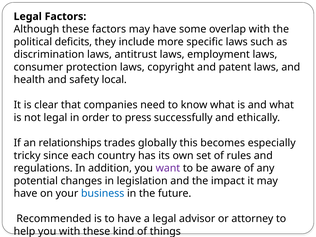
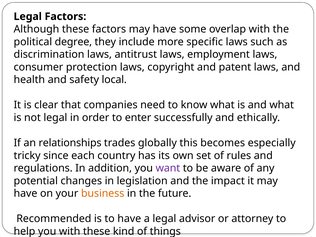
deficits: deficits -> degree (73, 42)
press: press -> enter (138, 118)
business colour: blue -> orange (103, 193)
